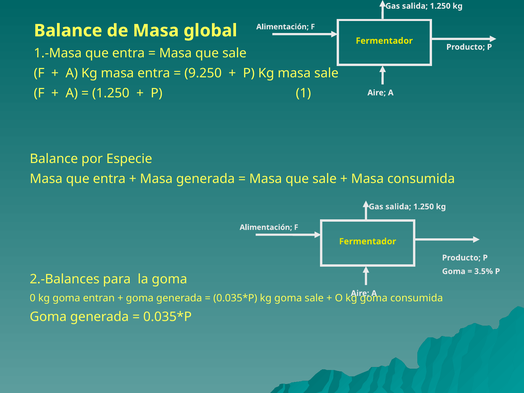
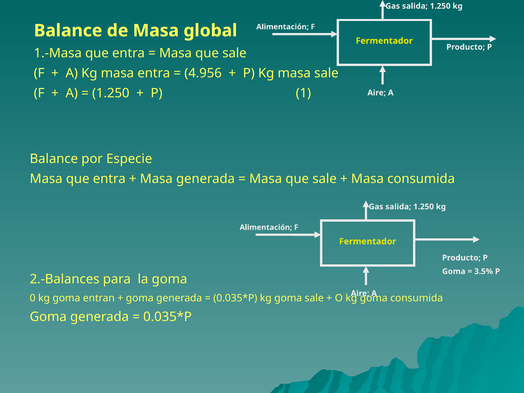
9.250: 9.250 -> 4.956 (203, 73)
